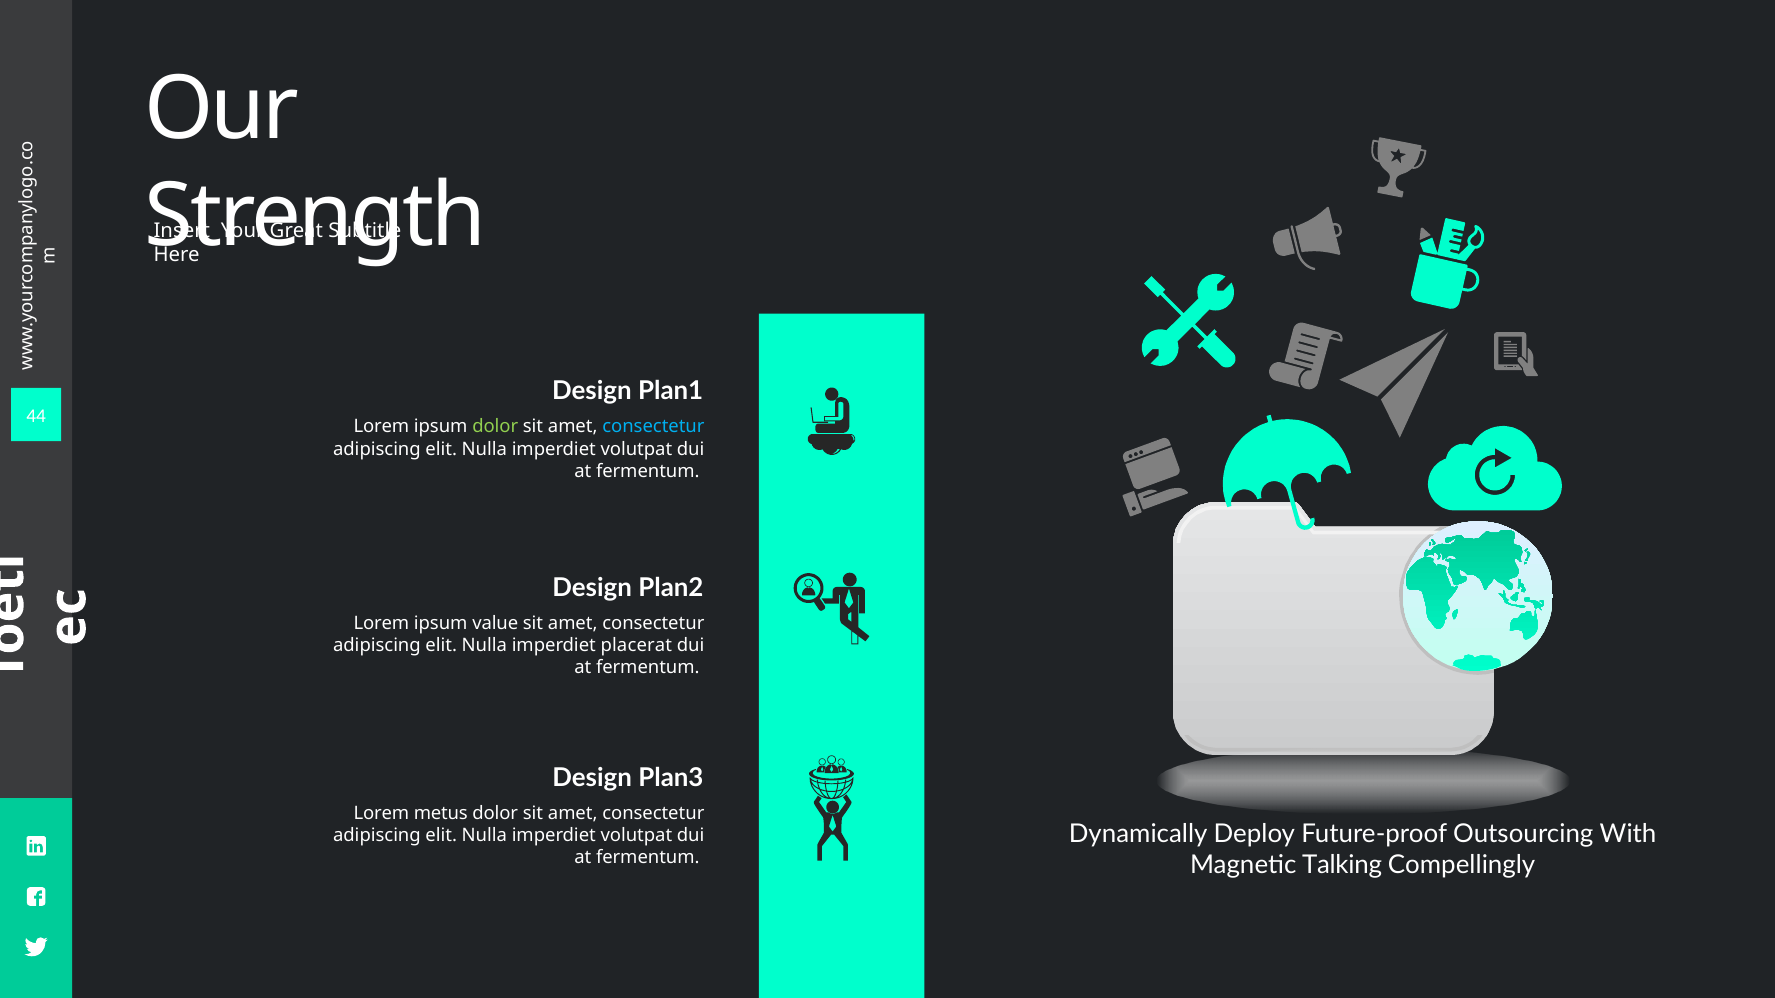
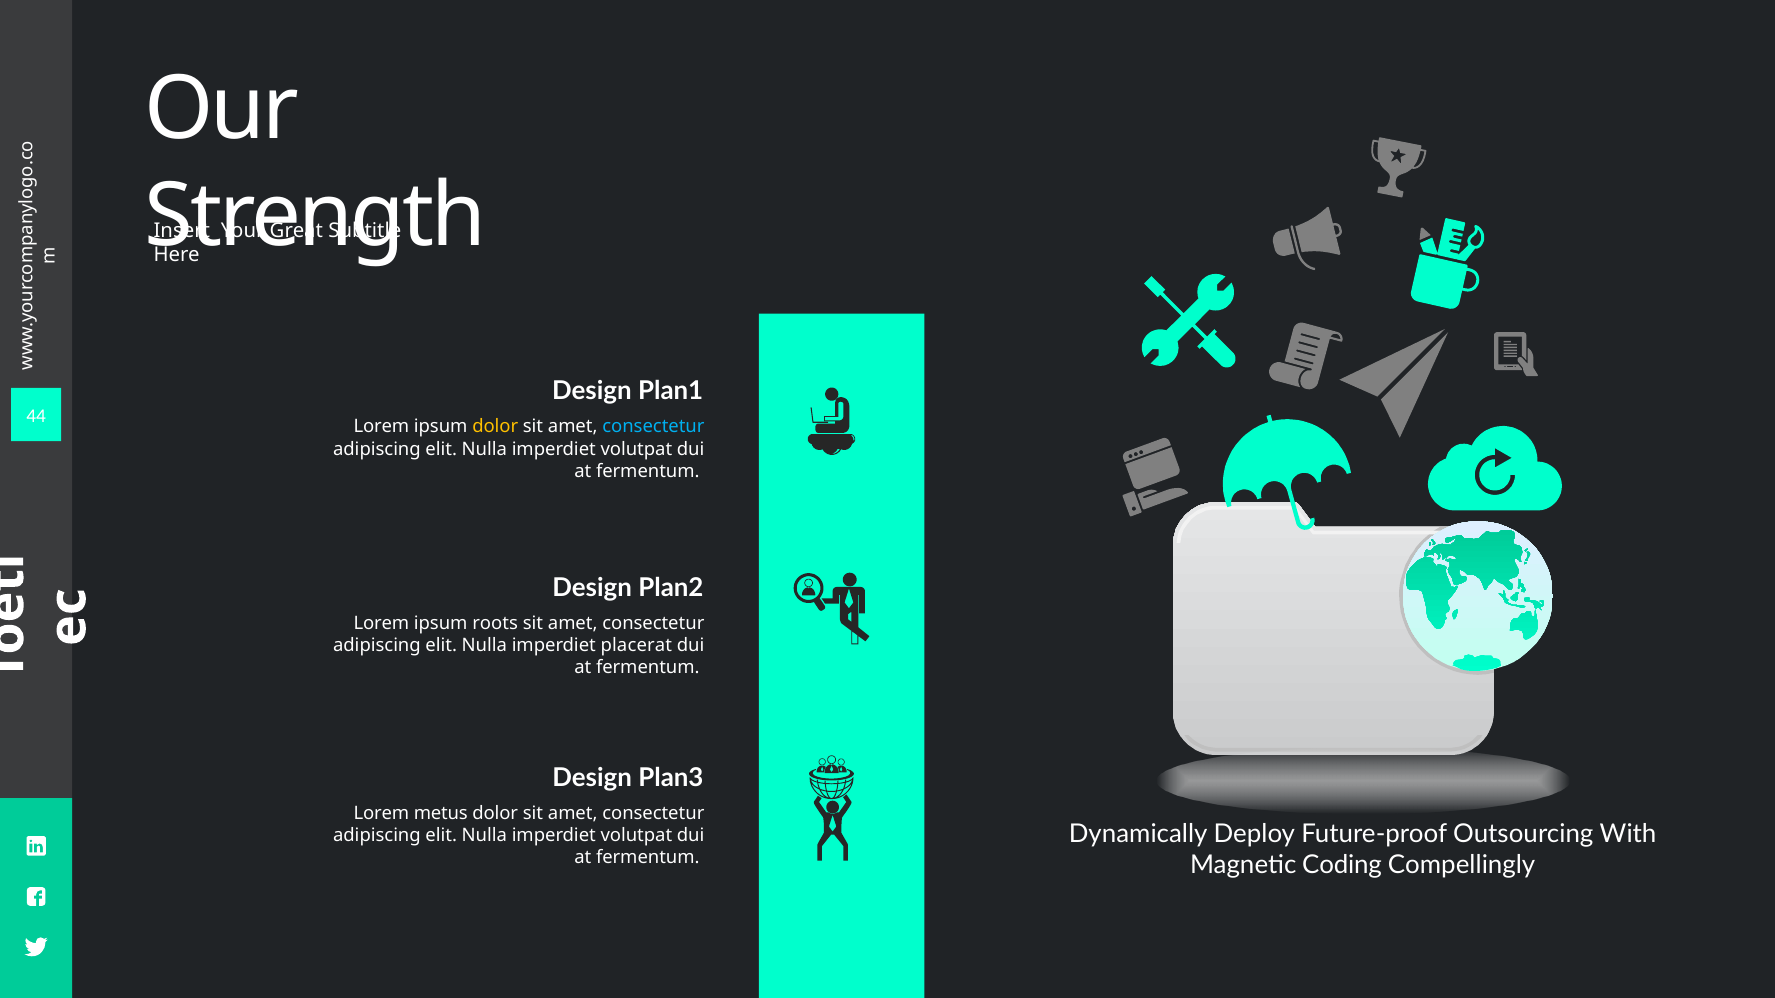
dolor colour: light green -> yellow (495, 427)
value: value -> roots (495, 624)
Talking: Talking -> Coding (1342, 865)
